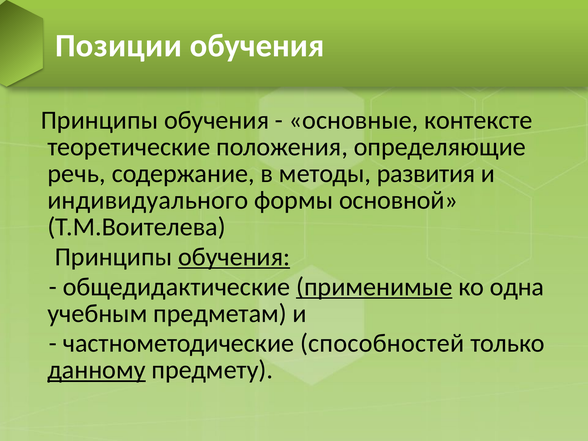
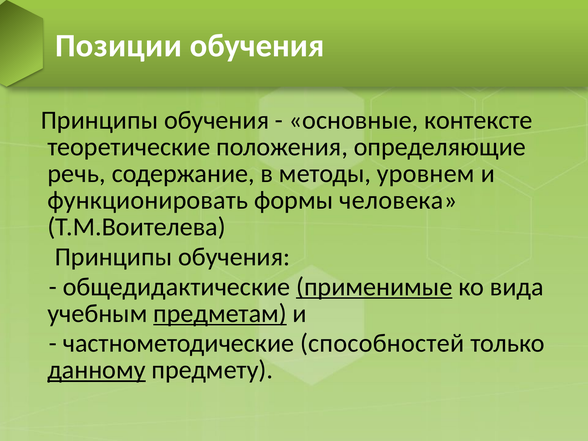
развития: развития -> уровнем (426, 174)
индивидуального: индивидуального -> функционировать (148, 200)
основной: основной -> человека (398, 200)
обучения underline: present -> none (234, 257)
одна: одна -> вида (517, 287)
предметам underline: none -> present (220, 313)
